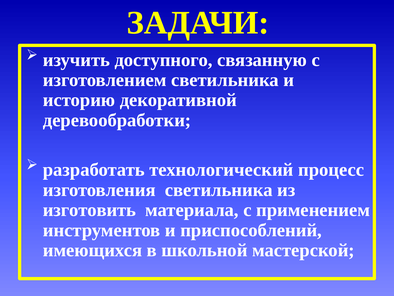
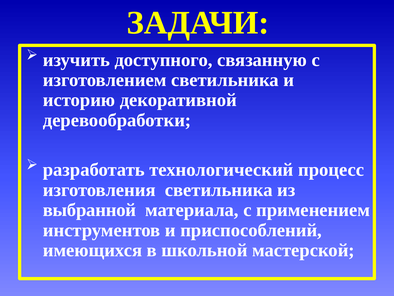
изготовить: изготовить -> выбранной (89, 210)
